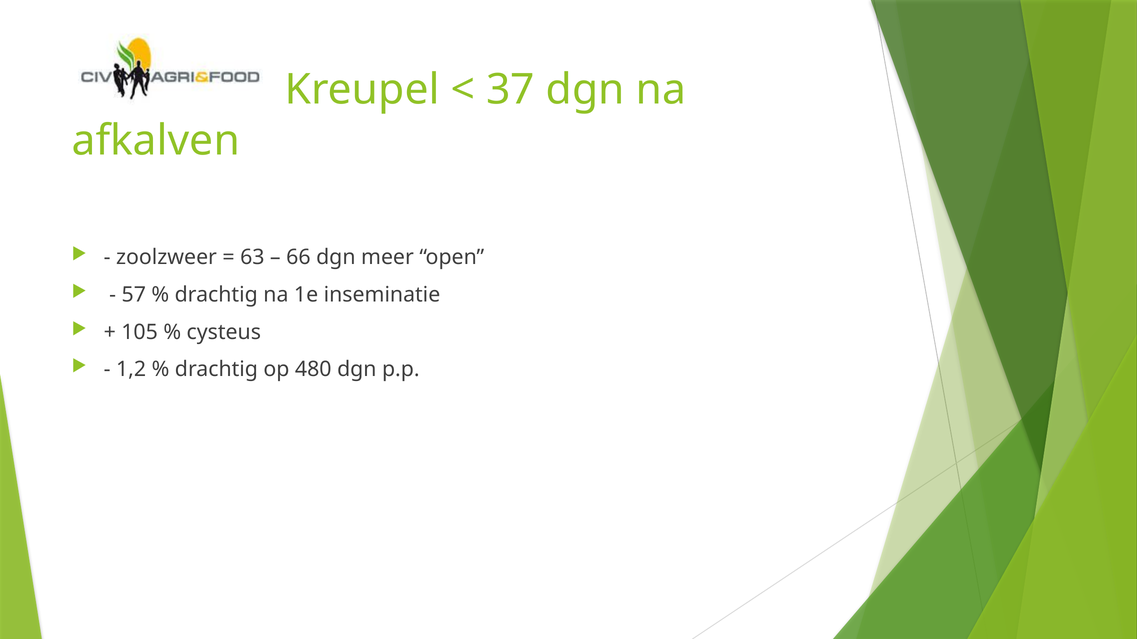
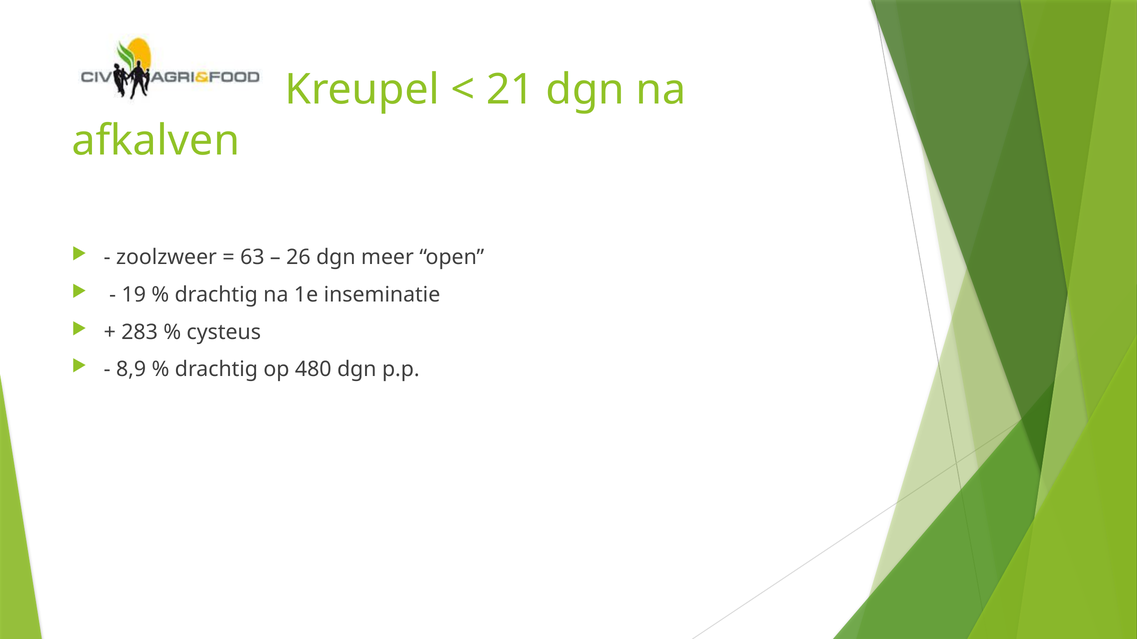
37: 37 -> 21 (510, 90)
66: 66 -> 26 (298, 257)
57: 57 -> 19 (134, 295)
105: 105 -> 283 (140, 332)
1,2: 1,2 -> 8,9 (131, 370)
